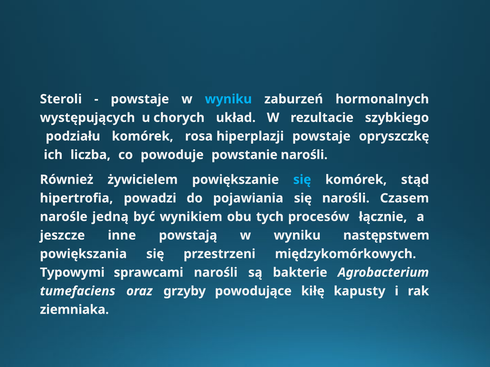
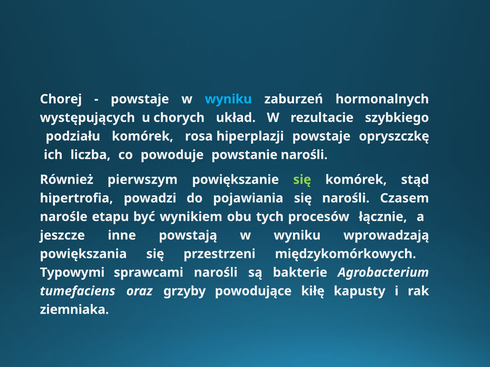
Steroli: Steroli -> Chorej (61, 99)
żywicielem: żywicielem -> pierwszym (143, 180)
się colour: light blue -> light green (302, 180)
jedną: jedną -> etapu (110, 217)
następstwem: następstwem -> wprowadzają (386, 236)
